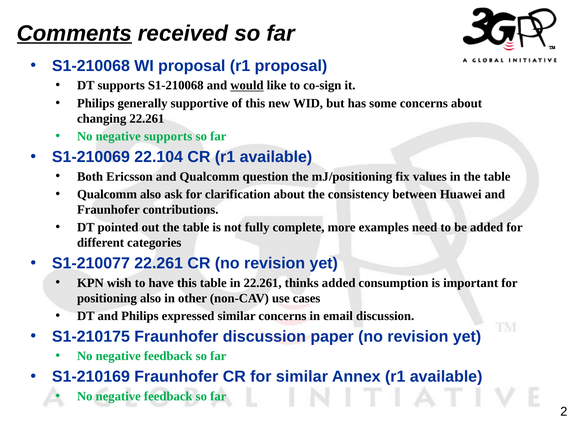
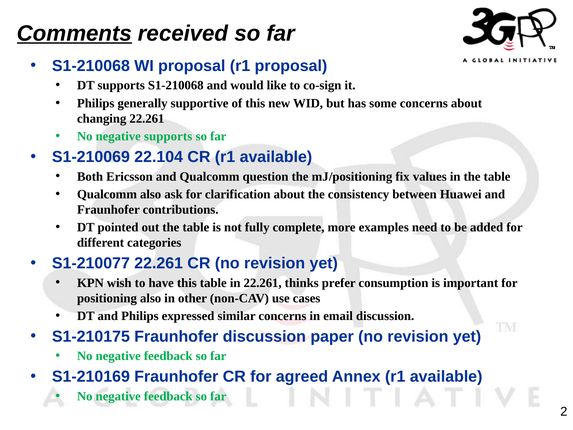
would underline: present -> none (247, 85)
thinks added: added -> prefer (339, 283)
for similar: similar -> agreed (302, 377)
